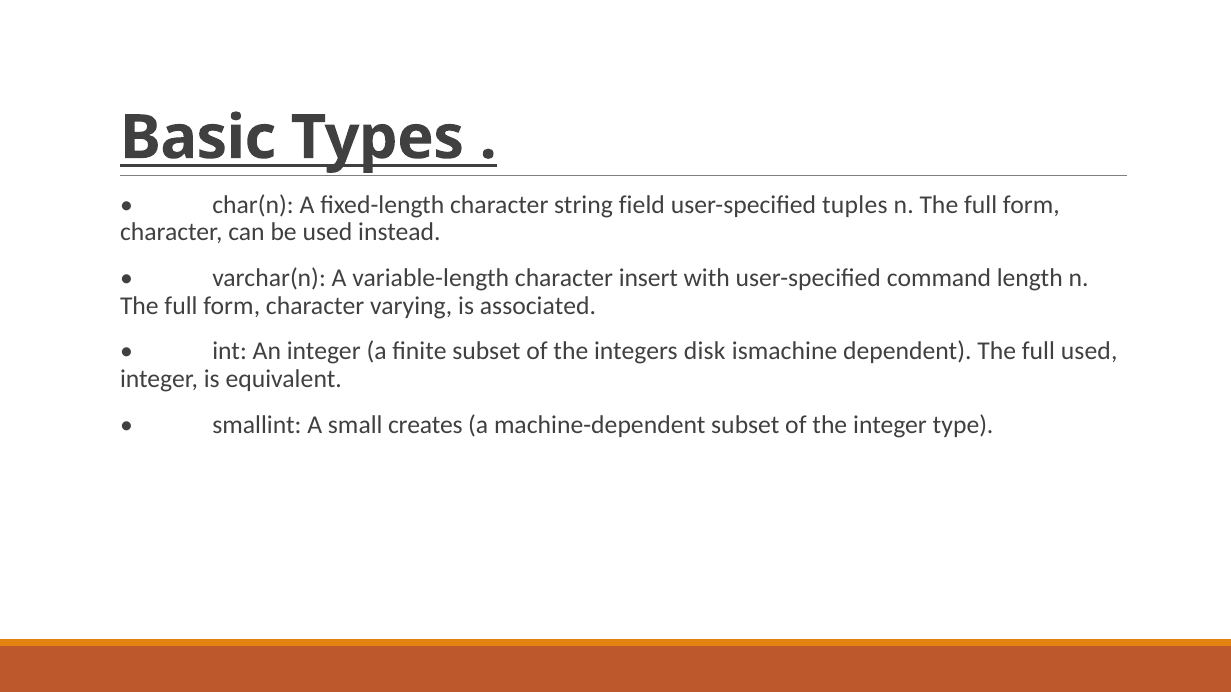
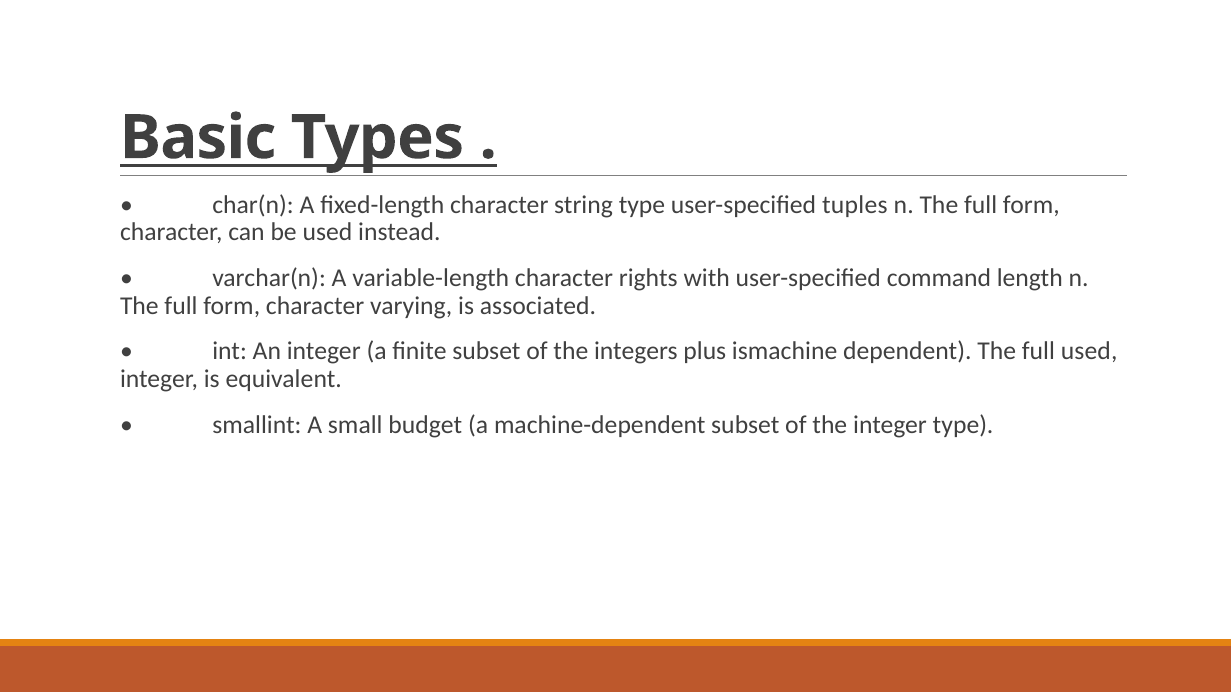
string field: field -> type (642, 205)
insert: insert -> rights (648, 278)
disk: disk -> plus (705, 352)
creates: creates -> budget (425, 425)
